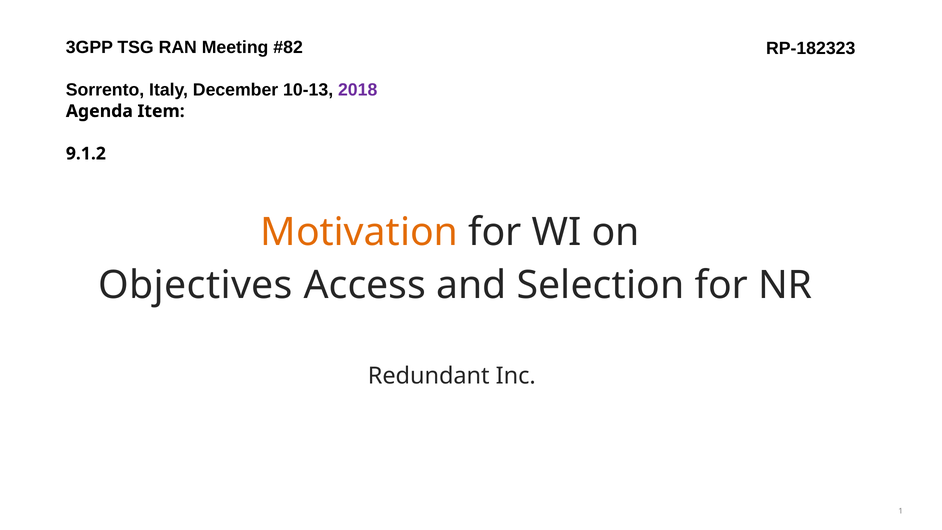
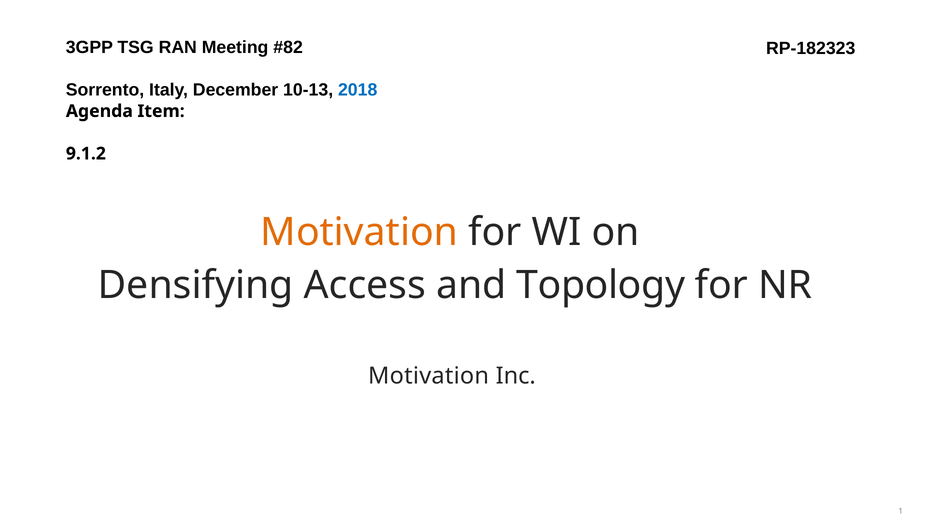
2018 colour: purple -> blue (358, 90)
Objectives: Objectives -> Densifying (196, 285)
Selection: Selection -> Topology (601, 285)
Redundant: Redundant -> Motivation (429, 376)
